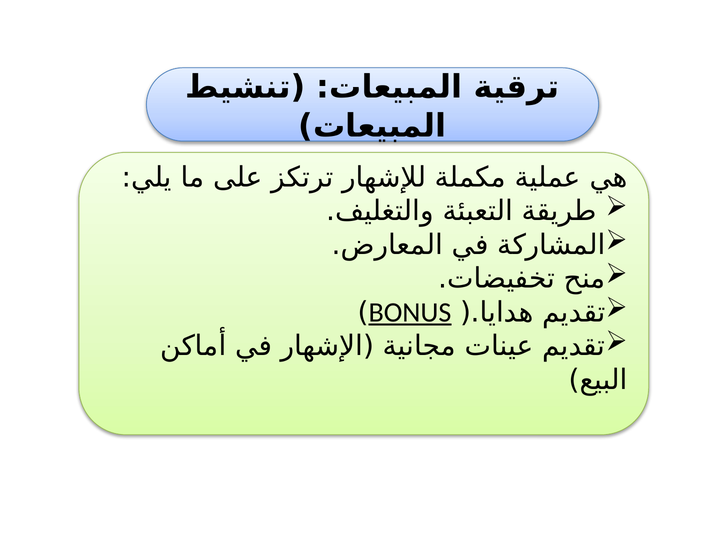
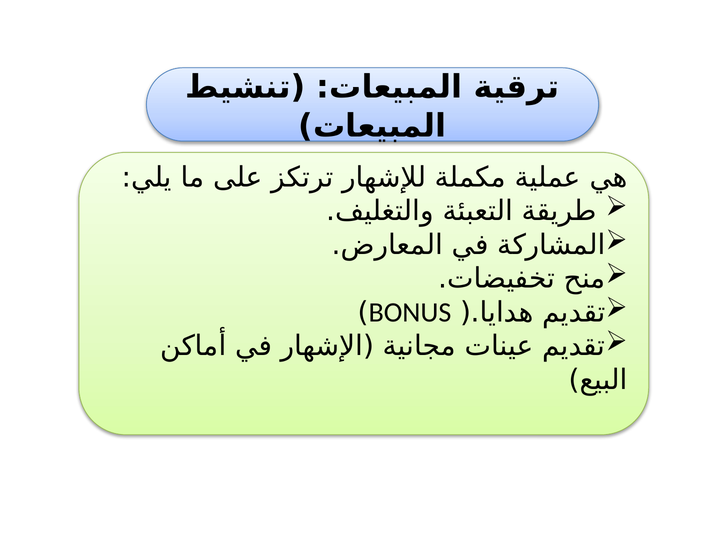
BONUS underline: present -> none (410, 312)
